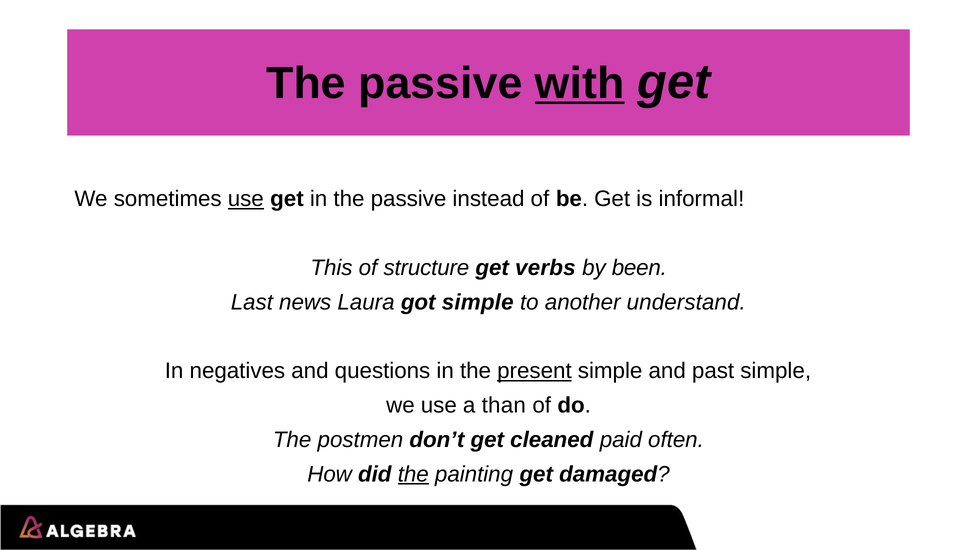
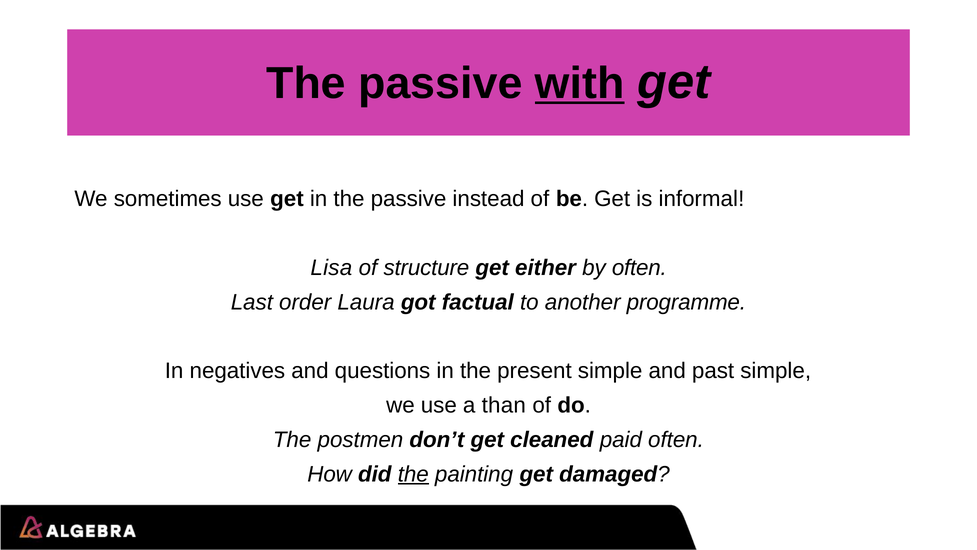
use underline: present -> none (246, 199)
This: This -> Lisa (331, 268)
verbs: verbs -> either (546, 268)
by been: been -> often (639, 268)
news: news -> order (305, 302)
got simple: simple -> factual (478, 302)
understand: understand -> programme (686, 302)
present underline: present -> none (534, 371)
